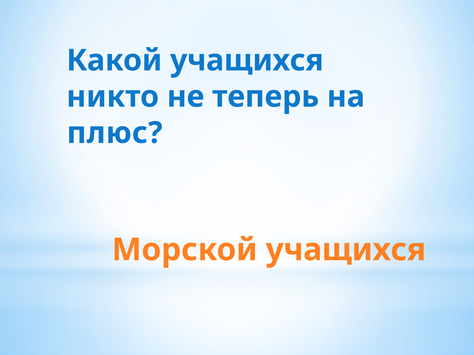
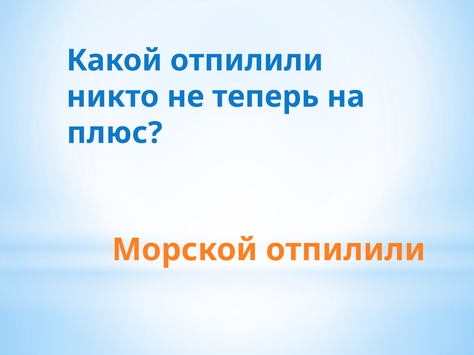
Какой учащихся: учащихся -> отпилили (247, 61)
Морской учащихся: учащихся -> отпилили (346, 250)
